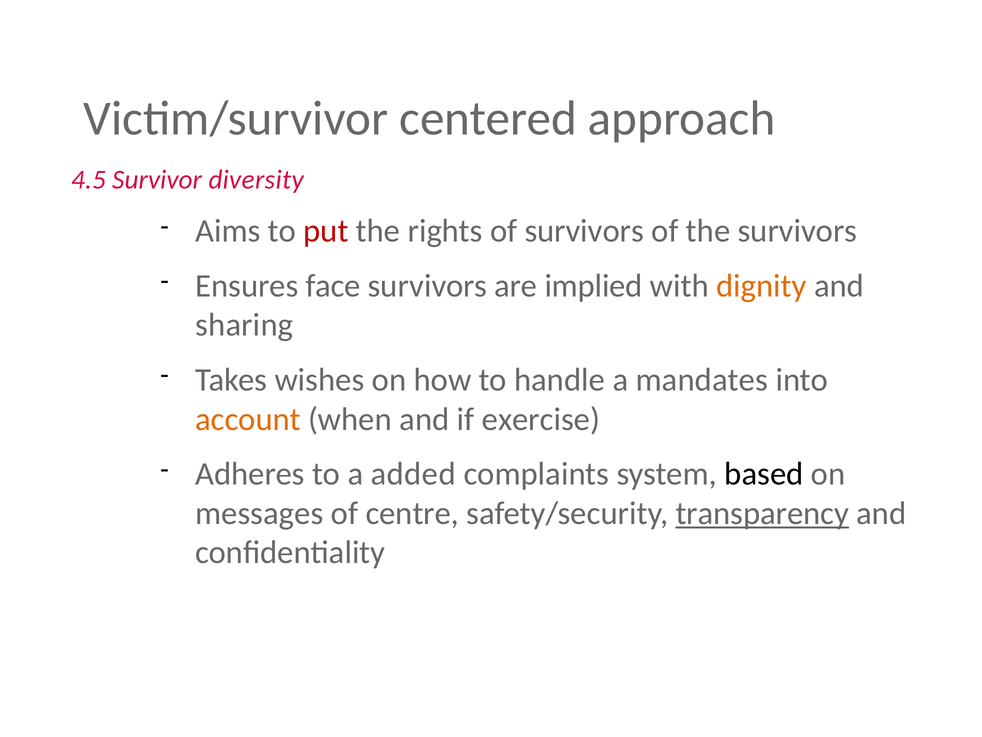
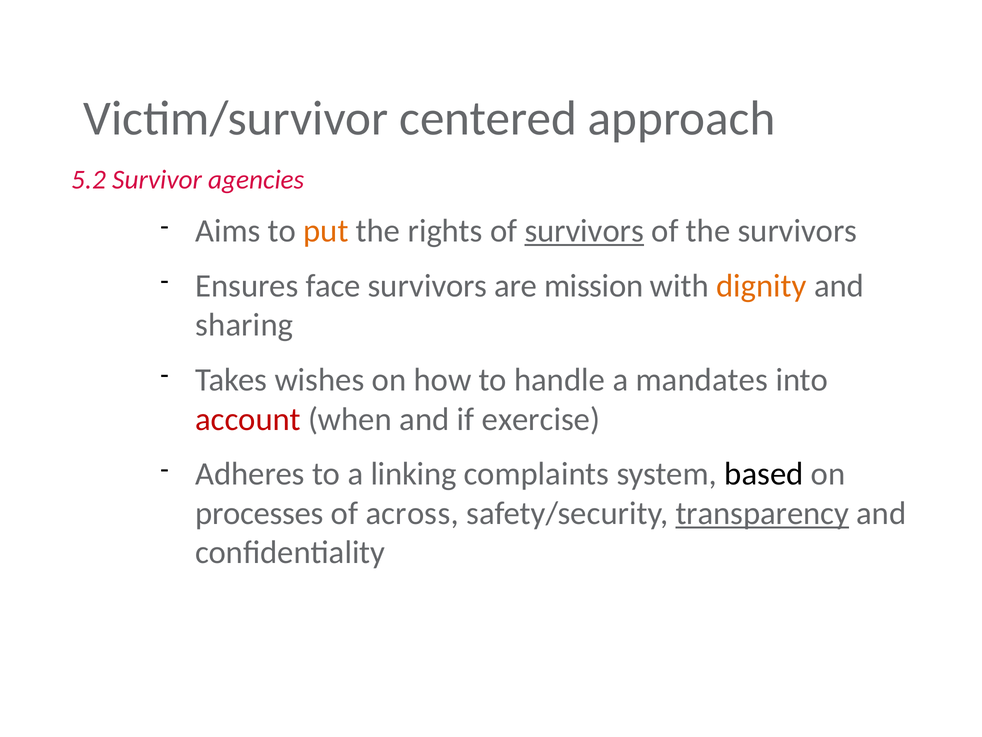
4.5: 4.5 -> 5.2 (89, 180)
diversity: diversity -> agencies (256, 180)
put colour: red -> orange (326, 231)
survivors underline: none -> present (584, 231)
implied: implied -> mission (594, 286)
account colour: orange -> red (248, 419)
added: added -> linking (414, 474)
messages: messages -> processes (260, 513)
centre: centre -> across (412, 513)
